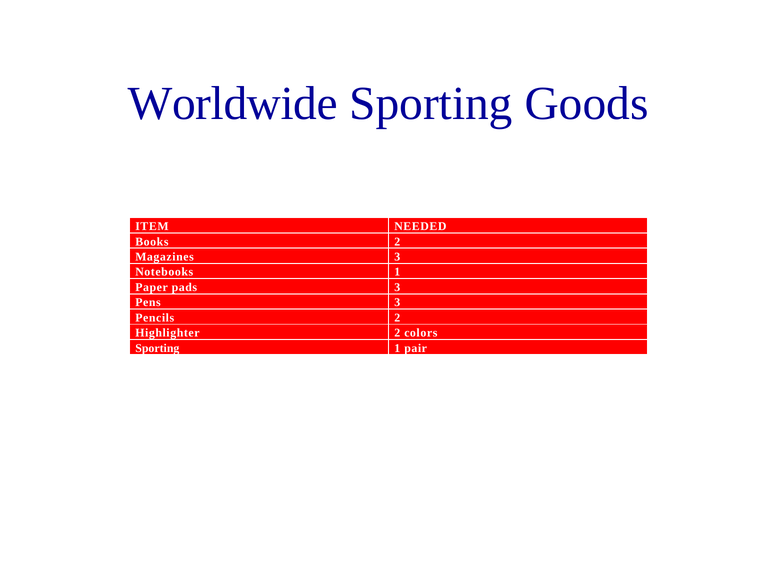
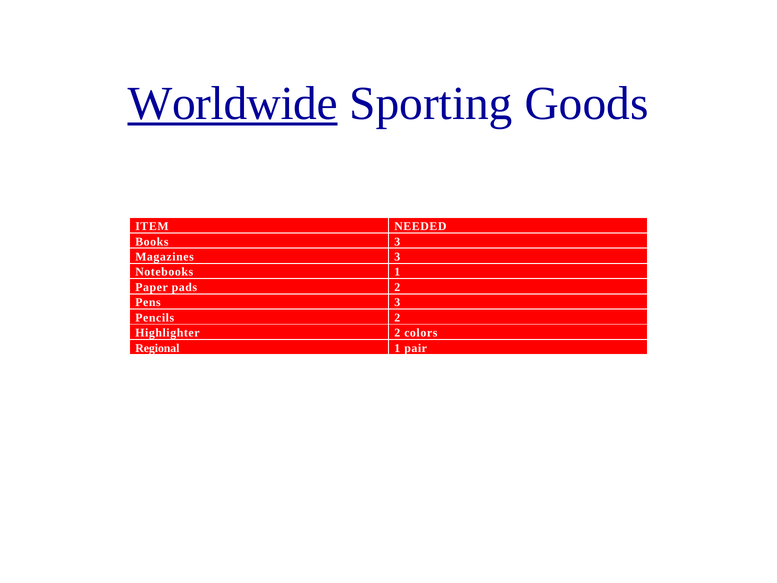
Worldwide underline: none -> present (233, 104)
Books 2: 2 -> 3 (397, 242)
pads 3: 3 -> 2 (397, 287)
Sporting: Sporting -> Regional (157, 348)
